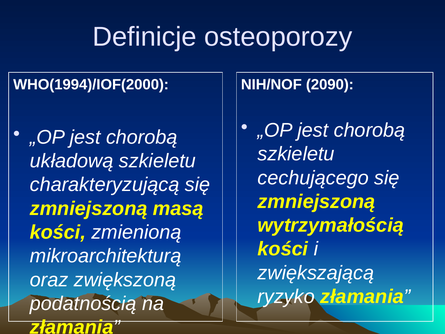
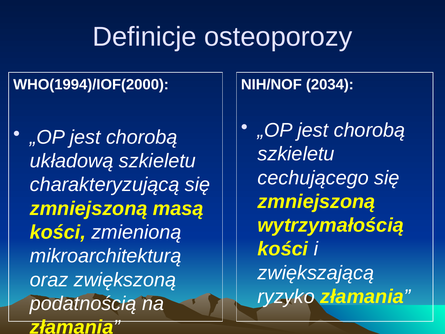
2090: 2090 -> 2034 (330, 84)
